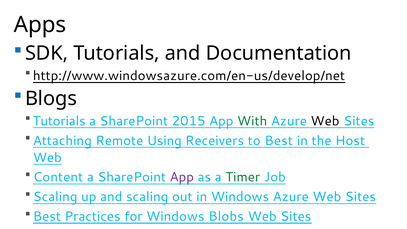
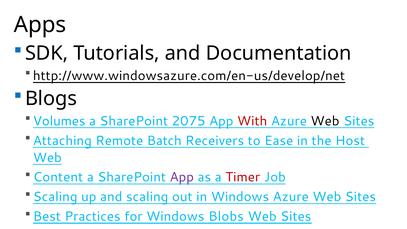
Tutorials: Tutorials -> Volumes (59, 121)
2015: 2015 -> 2075 (189, 121)
With colour: green -> red (252, 121)
Using: Using -> Batch (164, 141)
to Best: Best -> Ease (279, 141)
Timer colour: green -> red (243, 177)
